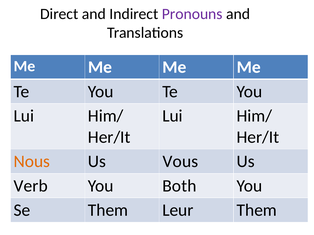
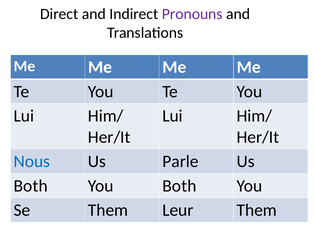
Nous colour: orange -> blue (32, 162)
Vous: Vous -> Parle (180, 162)
Verb: Verb -> Both (31, 186)
